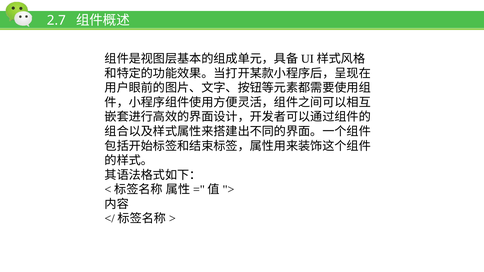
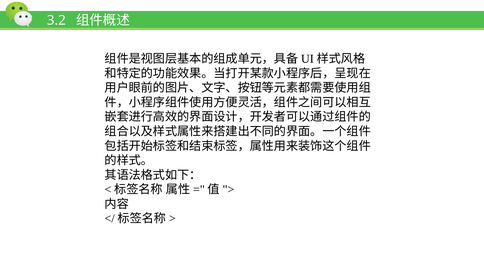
2.7: 2.7 -> 3.2 (56, 20)
